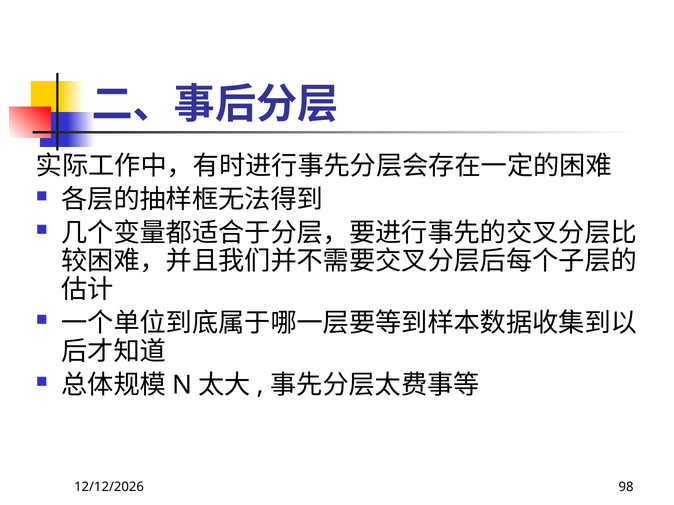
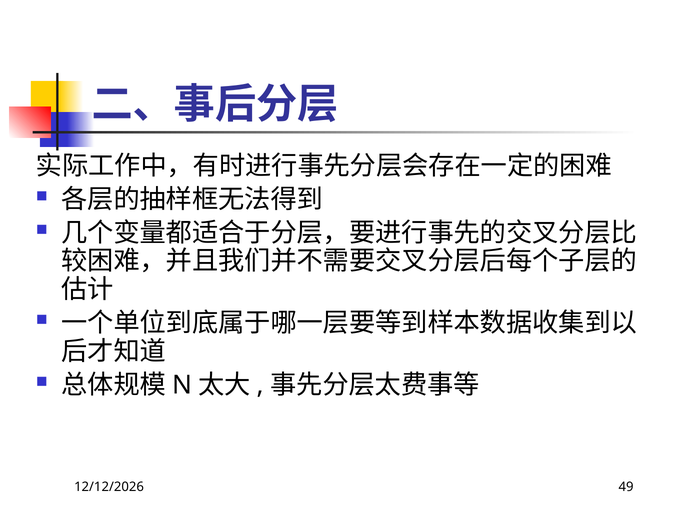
98: 98 -> 49 (626, 487)
